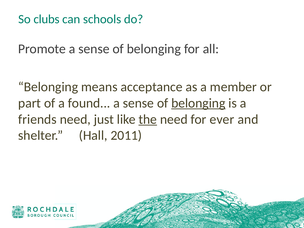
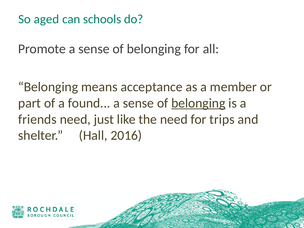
clubs: clubs -> aged (46, 19)
the underline: present -> none (148, 119)
ever: ever -> trips (222, 119)
2011: 2011 -> 2016 (126, 136)
